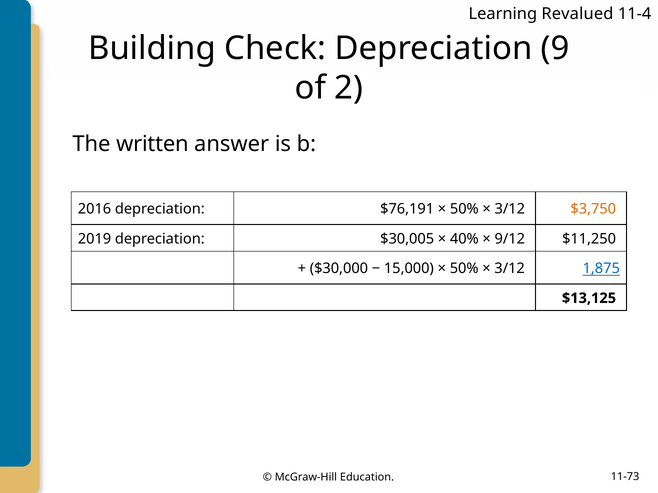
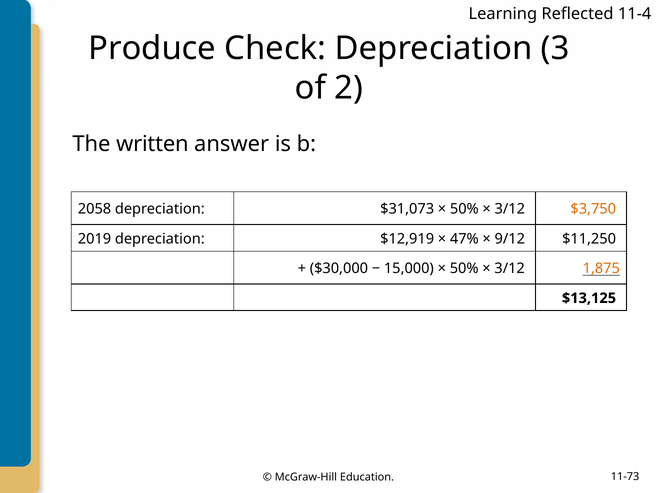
Revalued: Revalued -> Reflected (577, 14)
Building: Building -> Produce (152, 48)
9: 9 -> 3 (555, 48)
2016: 2016 -> 2058 (95, 209)
$76,191: $76,191 -> $31,073 (407, 209)
$30,005: $30,005 -> $12,919 (407, 239)
40%: 40% -> 47% (464, 239)
1,875 colour: blue -> orange (601, 269)
